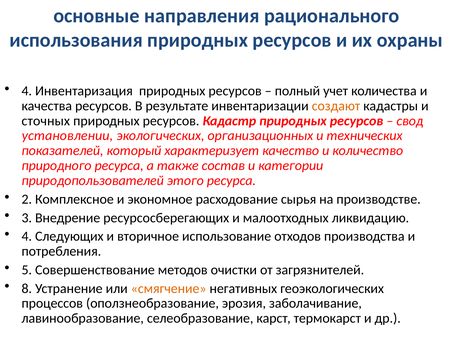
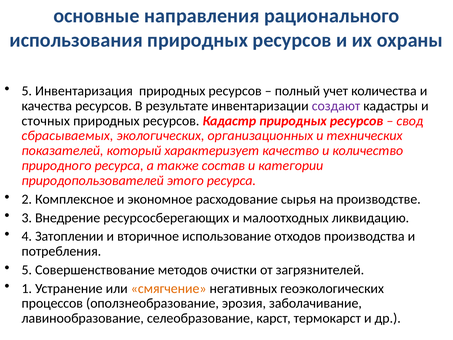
4: 4 -> 5 (27, 91)
создают colour: orange -> purple (336, 106)
установлении: установлении -> сбрасываемых (67, 136)
Следующих: Следующих -> Затоплении (69, 236)
8: 8 -> 1 (27, 288)
